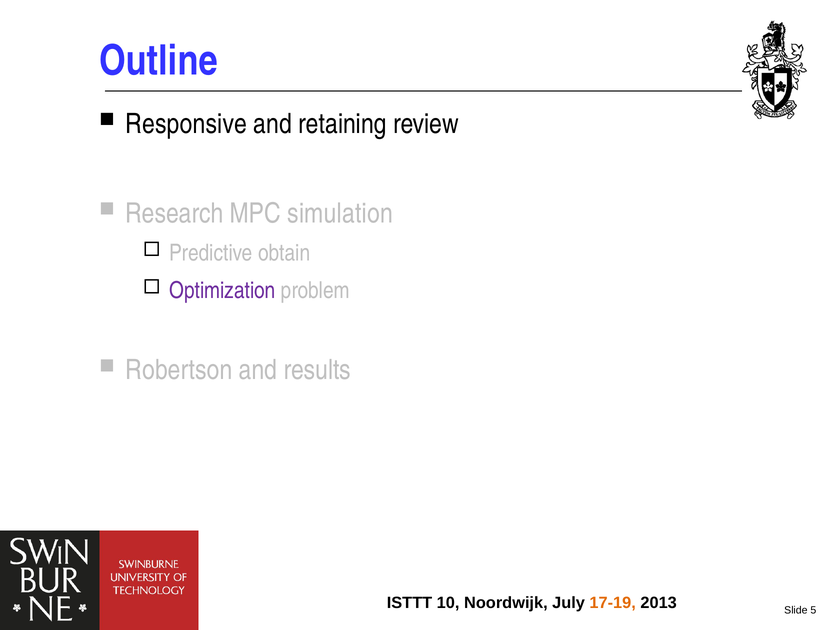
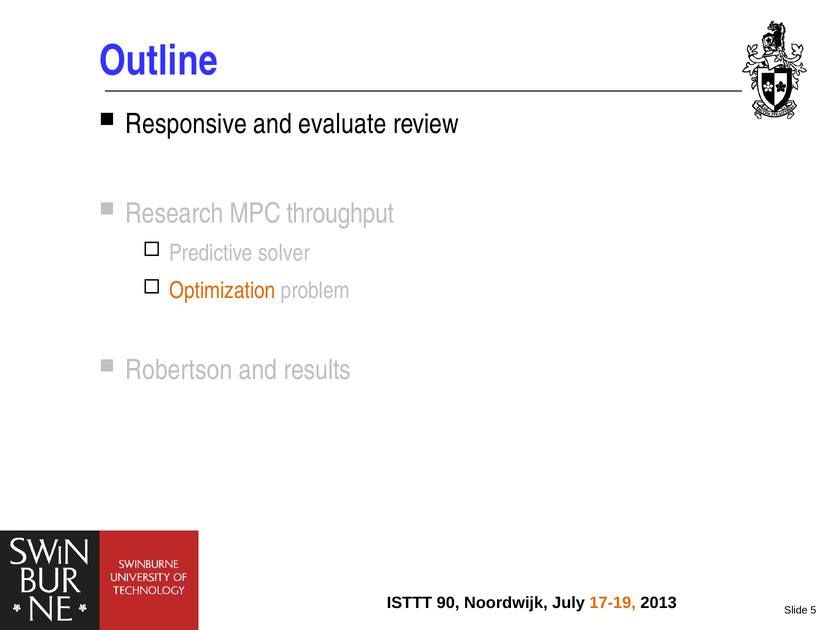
retaining: retaining -> evaluate (342, 124)
simulation: simulation -> throughput (340, 213)
obtain: obtain -> solver (284, 253)
Optimization colour: purple -> orange (222, 291)
10: 10 -> 90 (448, 603)
